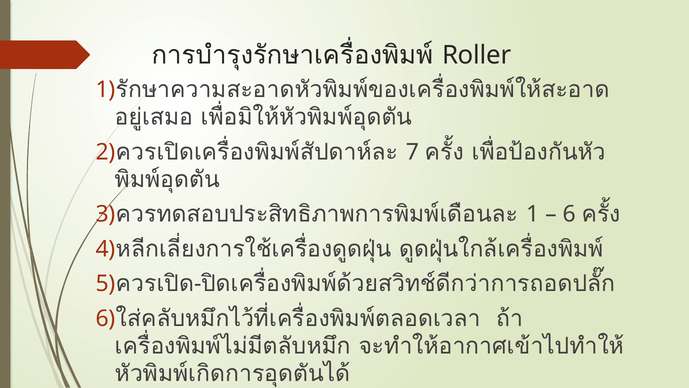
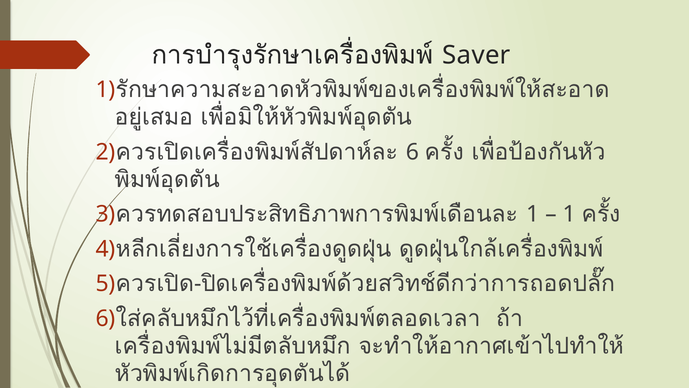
Roller: Roller -> Saver (476, 55)
7: 7 -> 6 (412, 152)
6: 6 -> 1 (569, 214)
